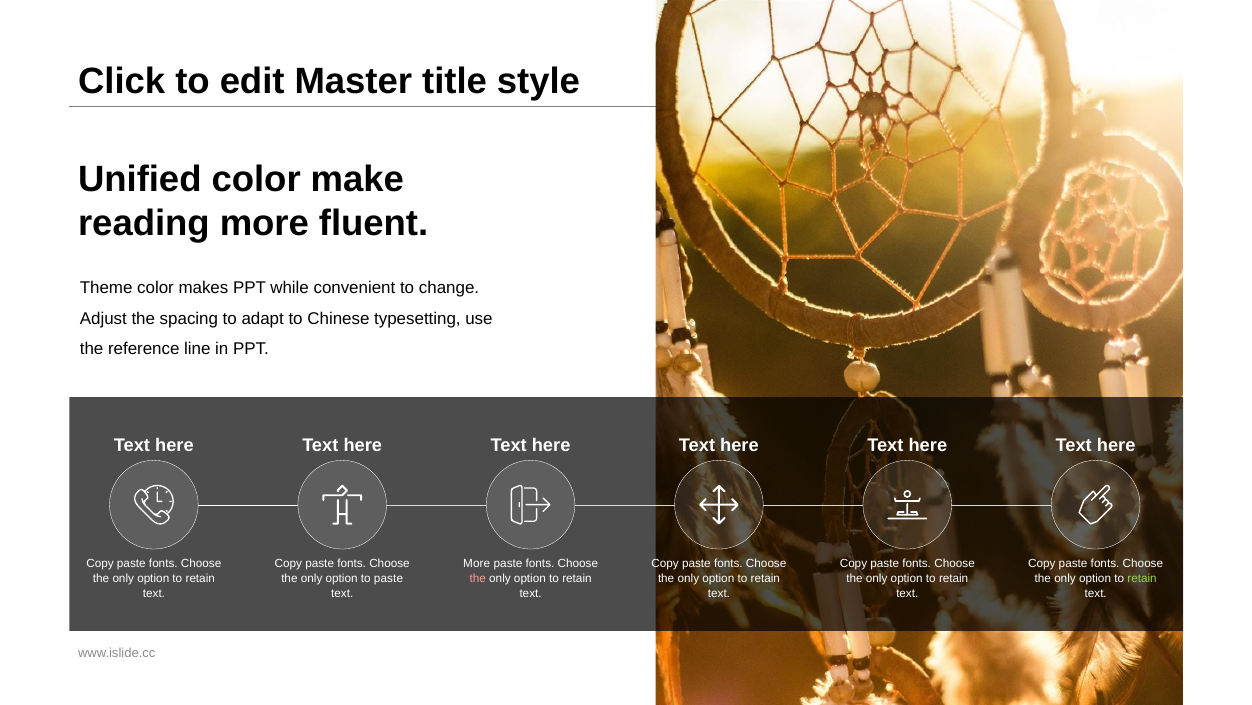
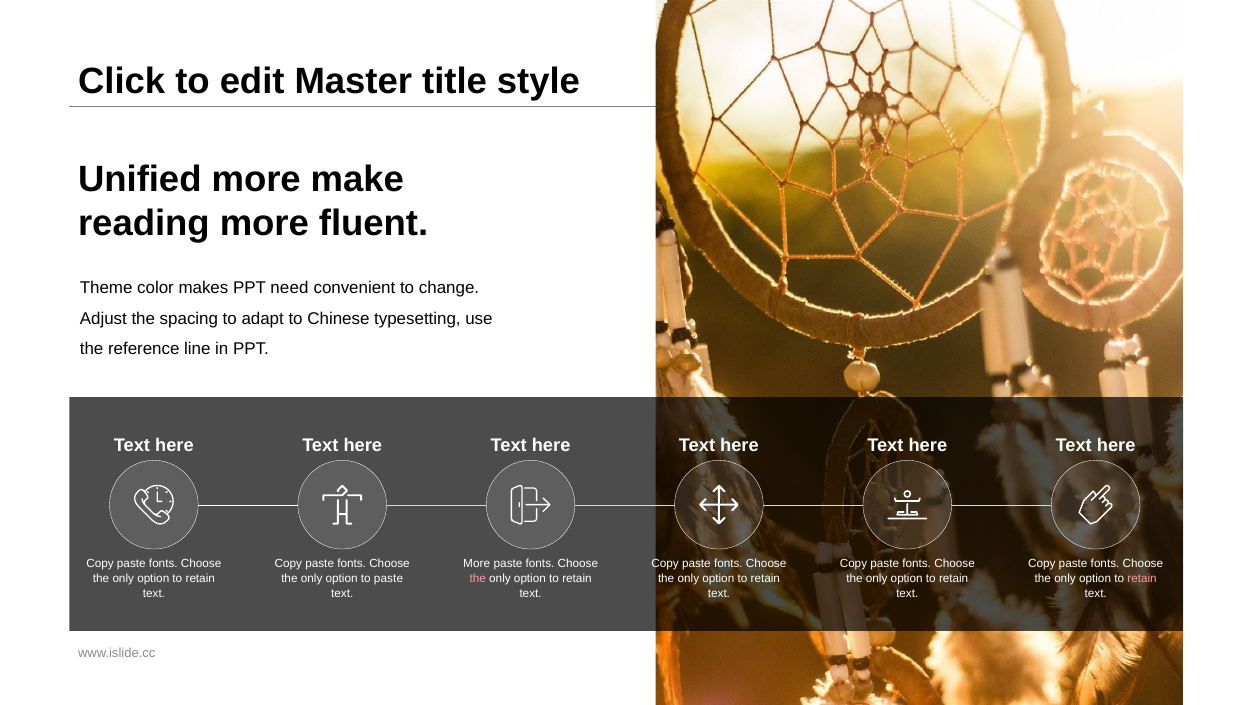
Unified color: color -> more (256, 179)
while: while -> need (290, 288)
retain colour: light green -> pink (1142, 578)
